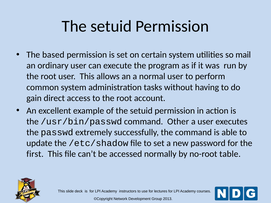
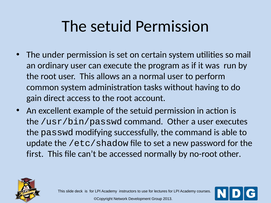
based: based -> under (53, 55)
extremely: extremely -> modifying (94, 133)
no-root table: table -> other (230, 154)
